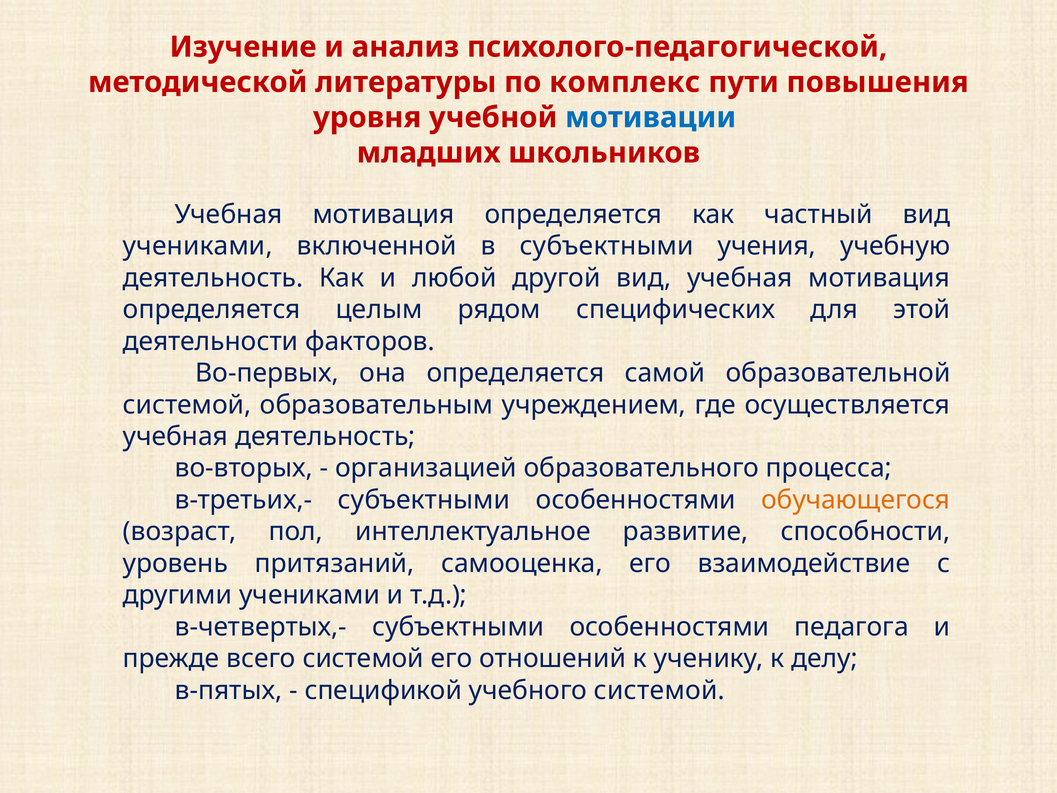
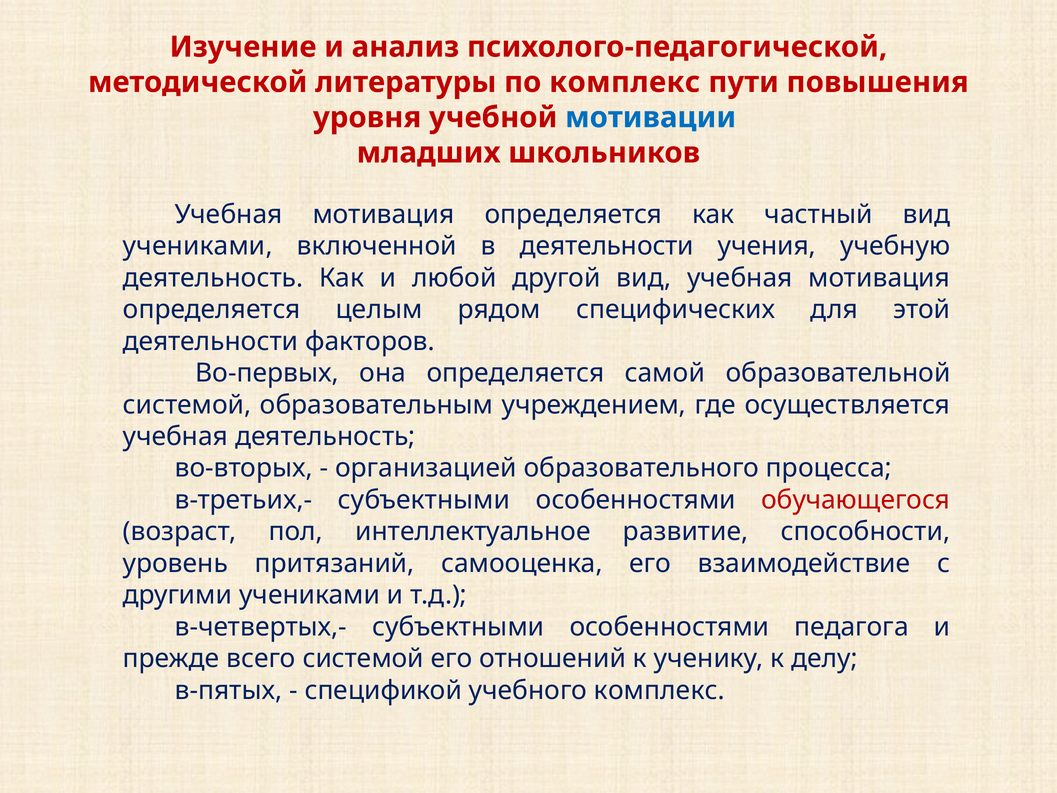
в субъектными: субъектными -> деятельности (607, 246)
обучающегося colour: orange -> red (856, 500)
учебного системой: системой -> комплекс (659, 690)
